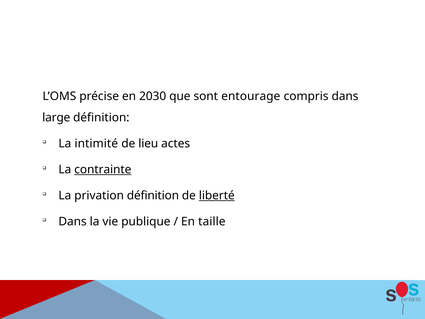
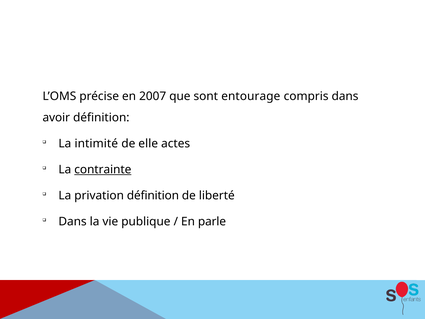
2030: 2030 -> 2007 (153, 96)
large: large -> avoir (56, 117)
lieu: lieu -> elle (148, 143)
liberté underline: present -> none (217, 195)
taille: taille -> parle (212, 221)
